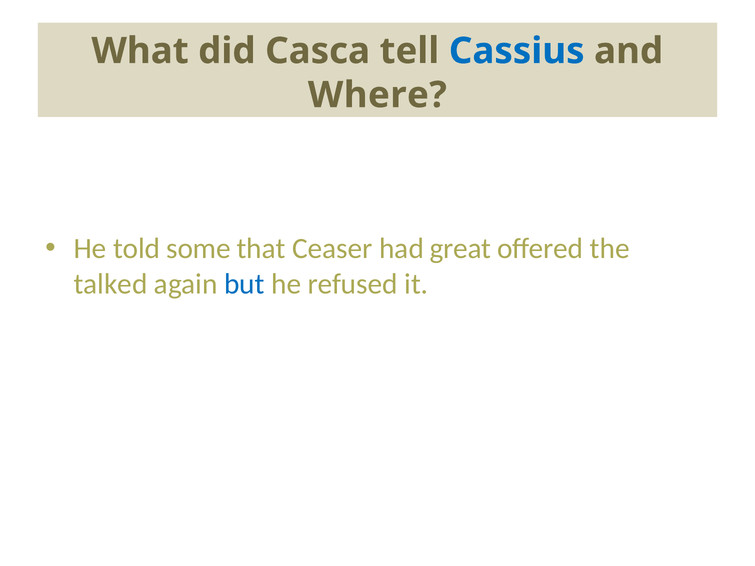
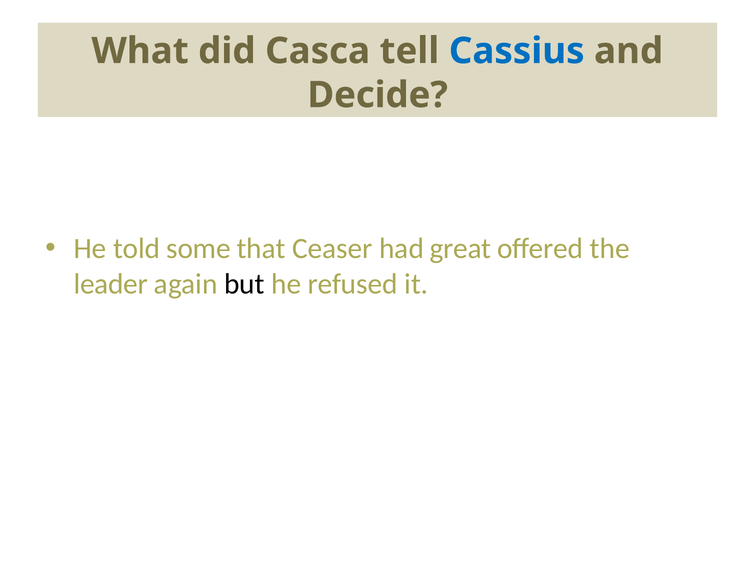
Where: Where -> Decide (378, 95)
talked: talked -> leader (111, 284)
but colour: blue -> black (244, 284)
